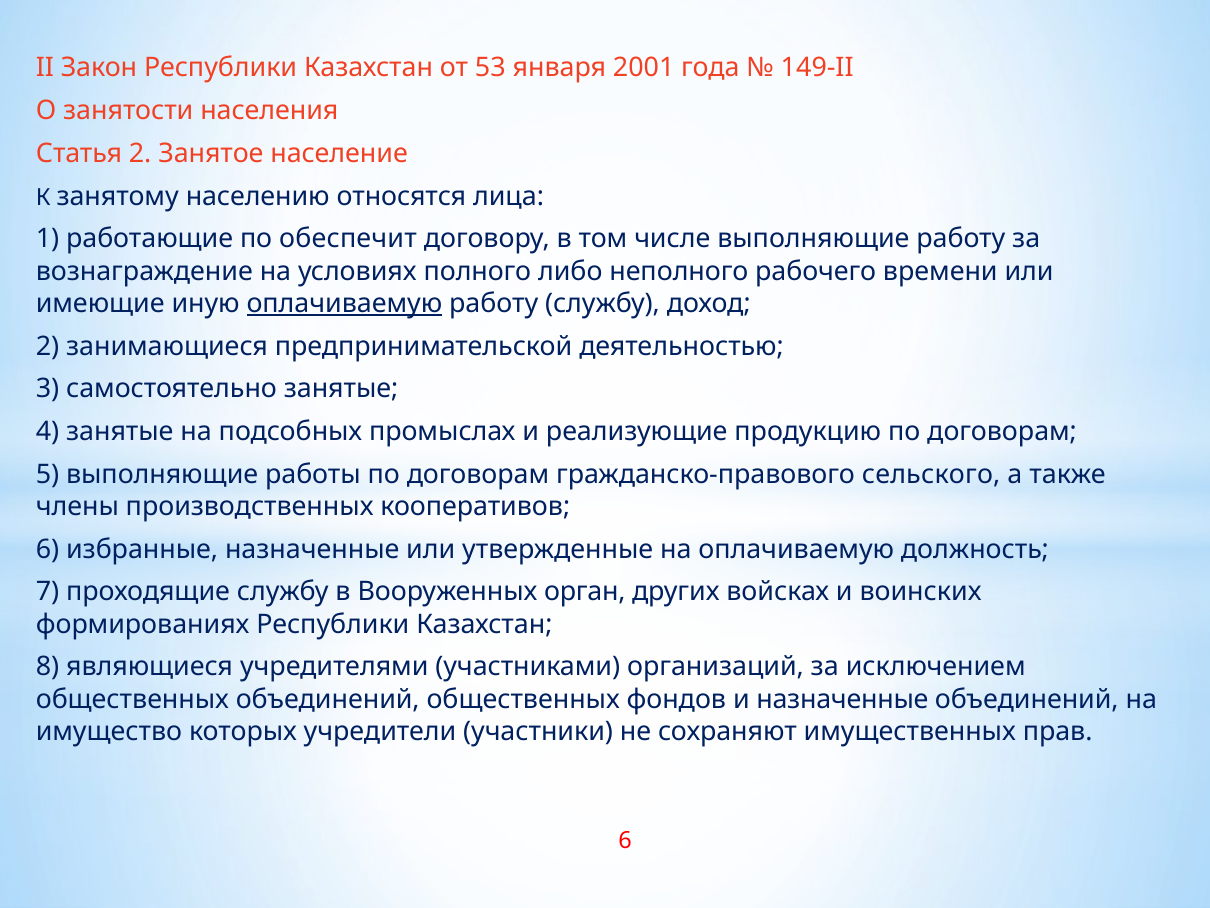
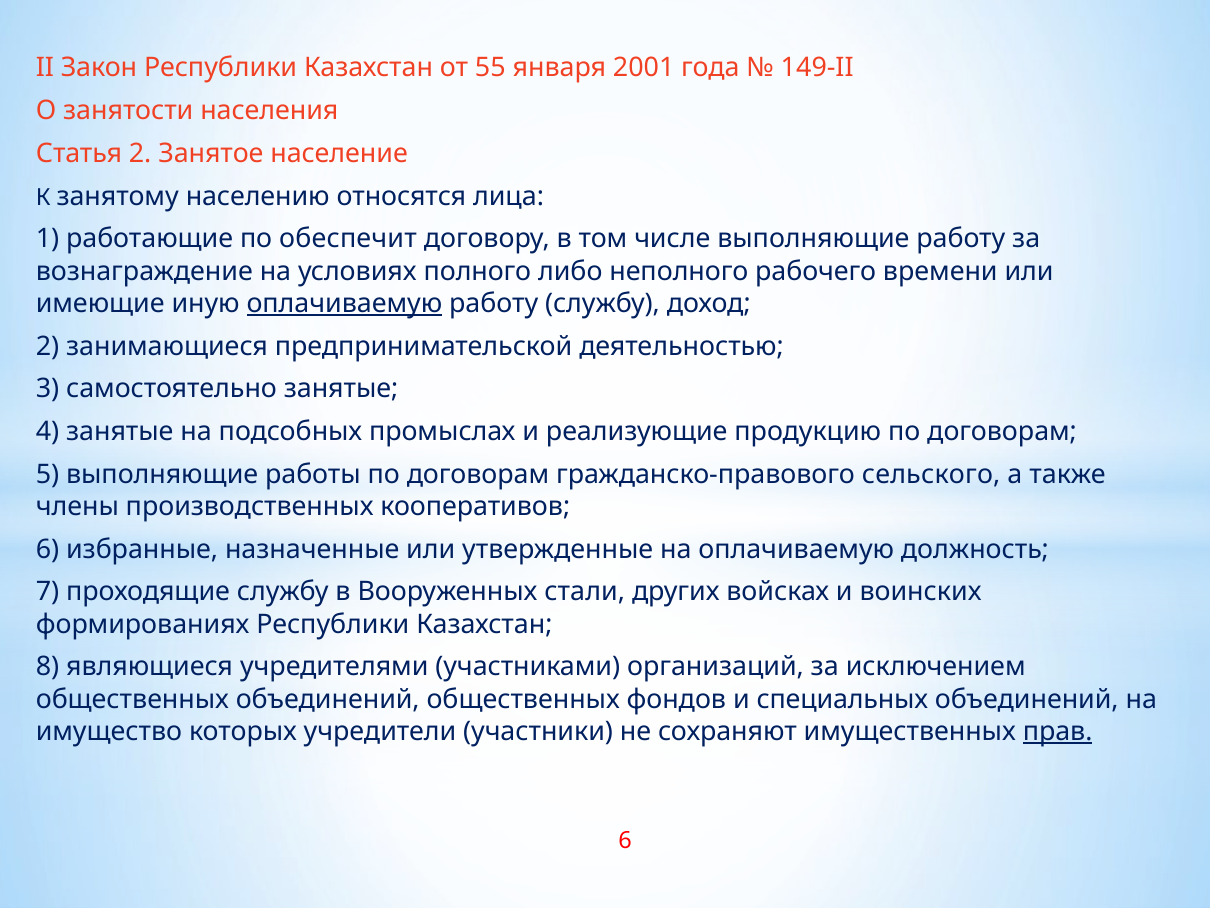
53: 53 -> 55 (490, 68)
орган: орган -> стали (585, 592)
и назначенные: назначенные -> специальных (842, 699)
прав underline: none -> present (1058, 731)
